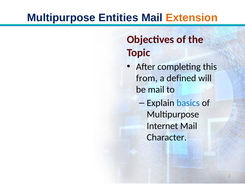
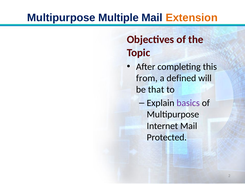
Entities: Entities -> Multiple (118, 18)
be mail: mail -> that (156, 90)
basics colour: blue -> purple (188, 103)
Character: Character -> Protected (167, 137)
